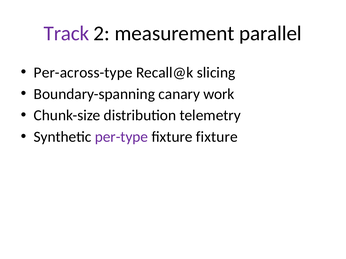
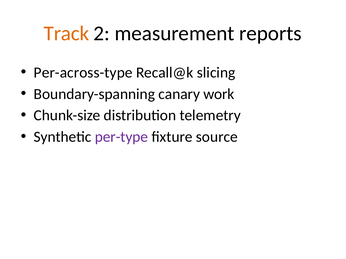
Track colour: purple -> orange (66, 33)
parallel: parallel -> reports (270, 33)
fixture fixture: fixture -> source (217, 137)
